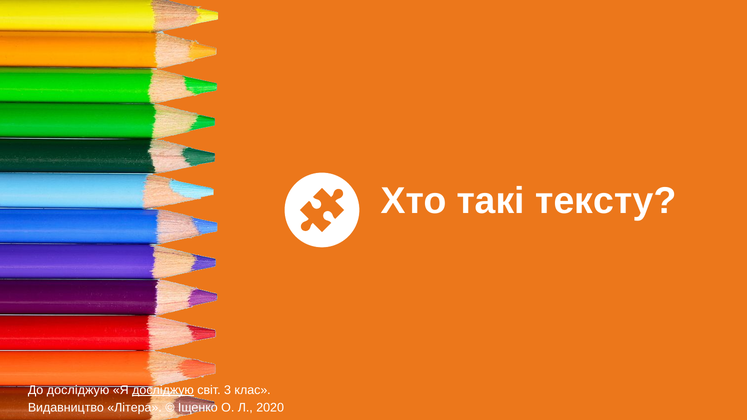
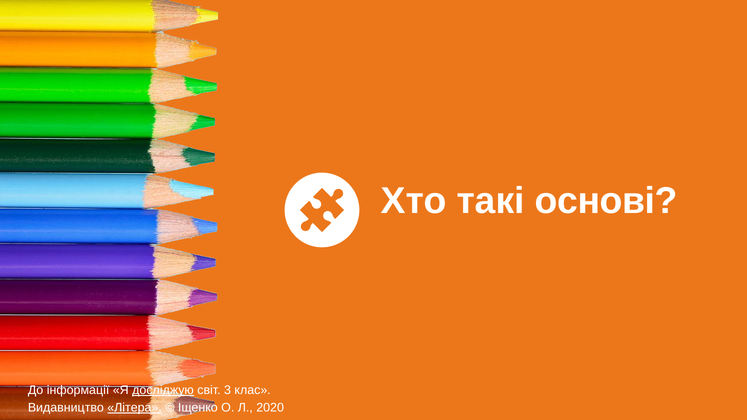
тексту: тексту -> основі (606, 201)
До досліджую: досліджую -> інформації (78, 390)
Літера underline: none -> present (135, 408)
